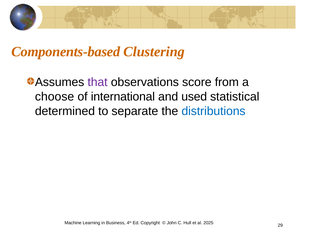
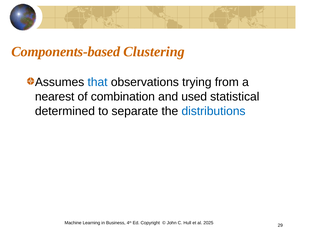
that colour: purple -> blue (98, 82)
score: score -> trying (197, 82)
choose: choose -> nearest (55, 97)
international: international -> combination (123, 97)
